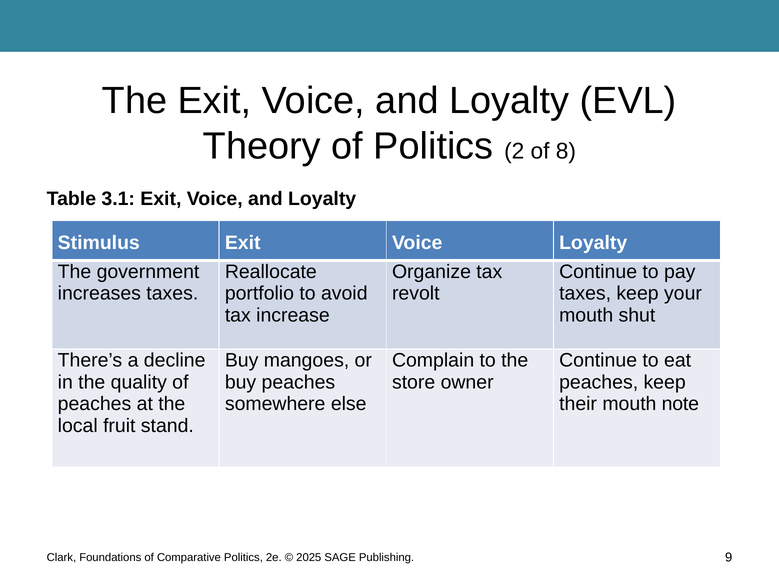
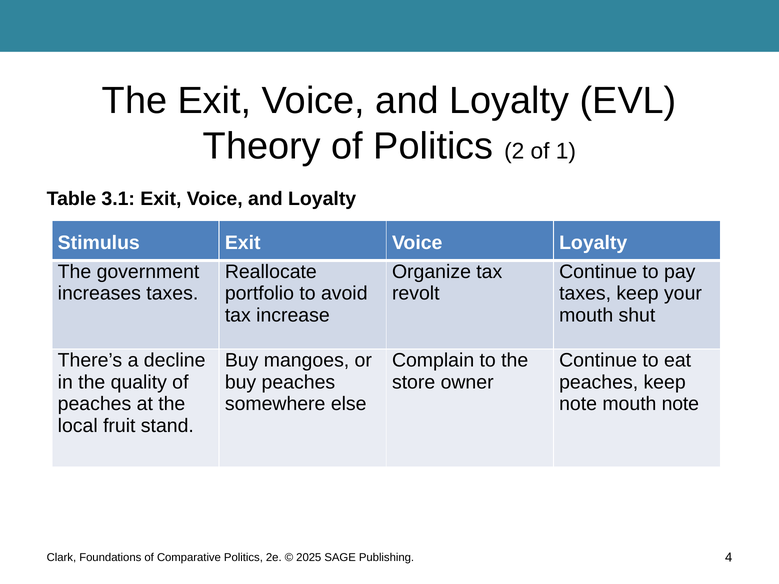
8: 8 -> 1 (566, 151)
their: their -> note (578, 404)
9: 9 -> 4 (729, 558)
